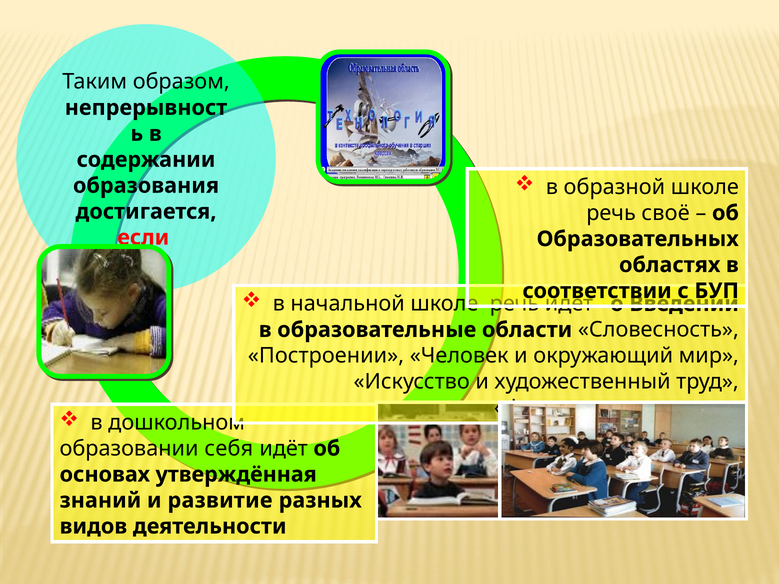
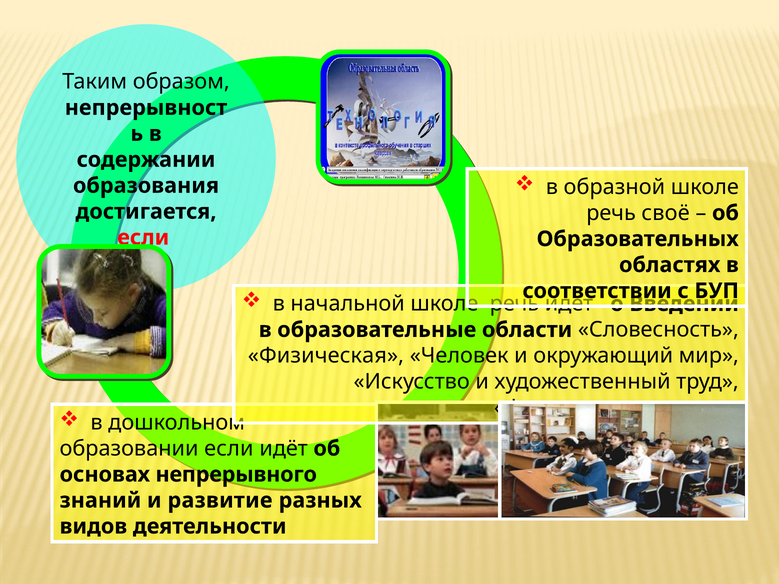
Построении: Построении -> Физическая (326, 356)
образовании себя: себя -> если (229, 449)
утверждённая: утверждённая -> непрерывного (236, 475)
